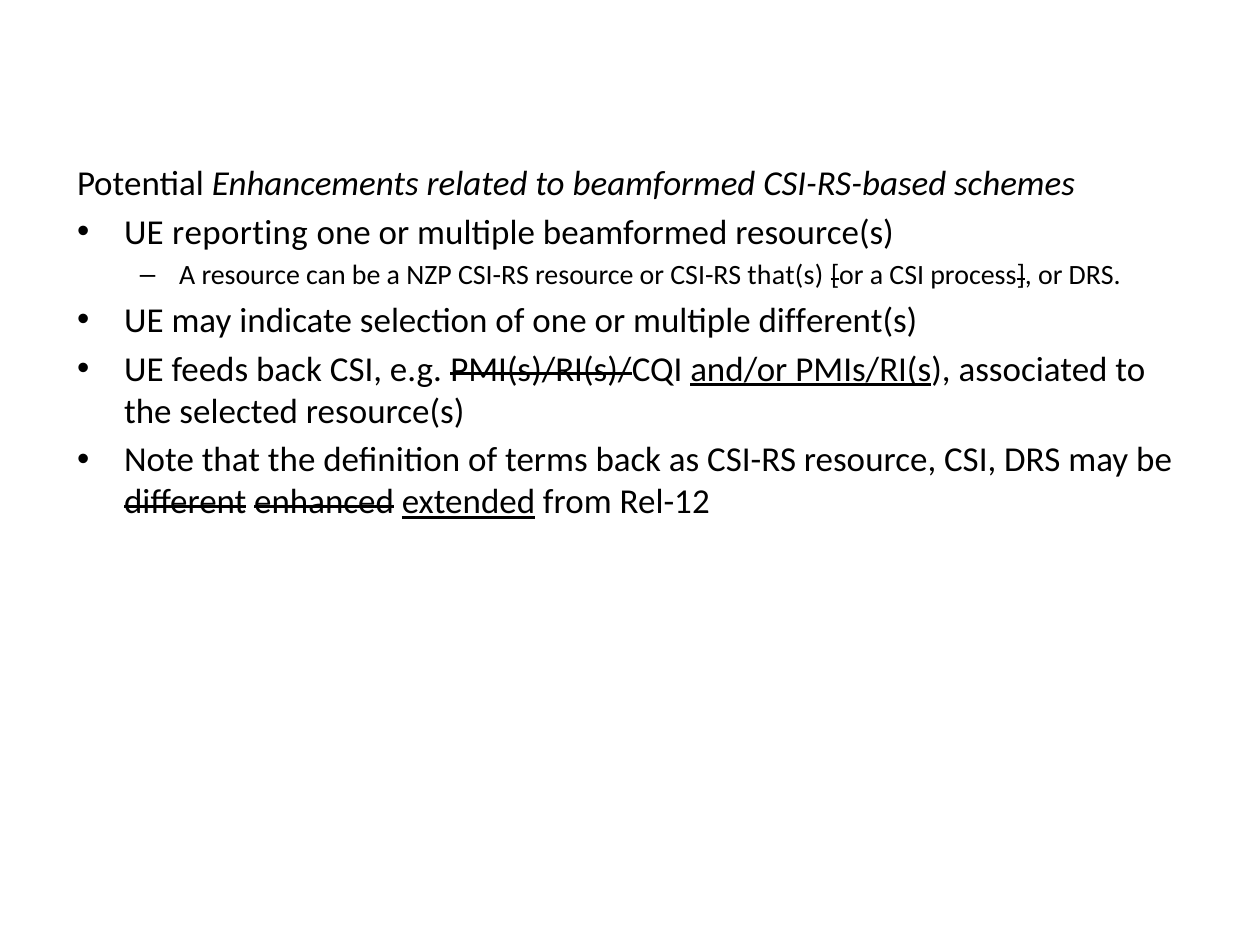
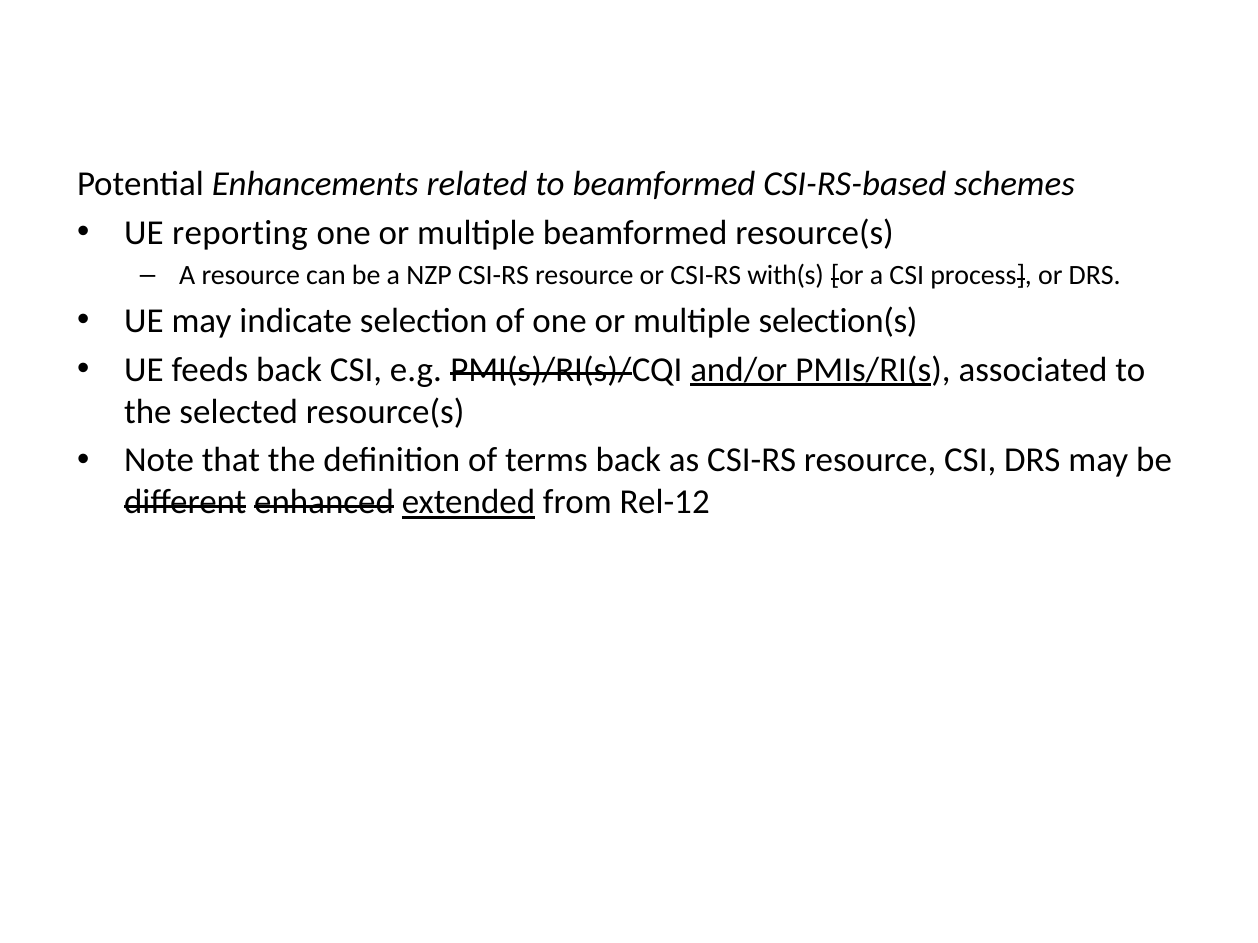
that(s: that(s -> with(s (786, 276)
different(s: different(s -> selection(s (838, 321)
